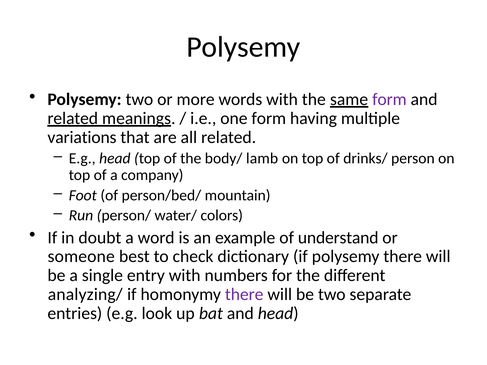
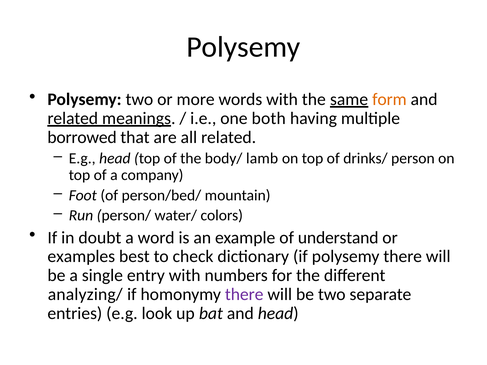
form colour: purple -> orange (389, 99)
one form: form -> both (269, 118)
variations: variations -> borrowed (82, 137)
someone: someone -> examples (81, 257)
